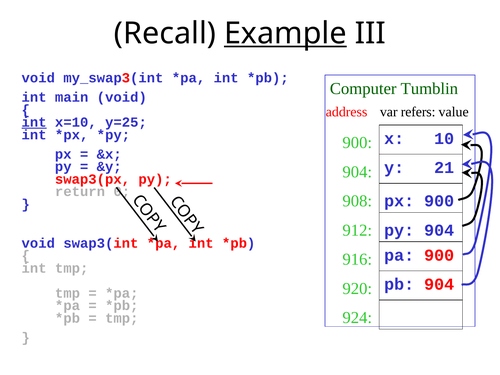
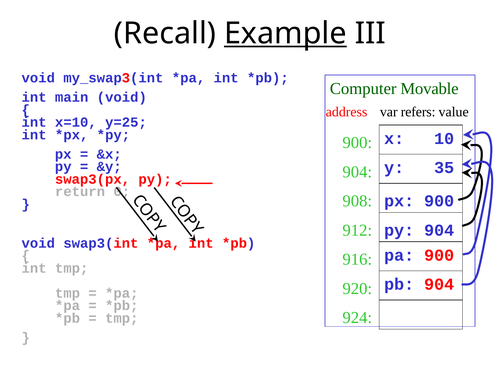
Tumblin: Tumblin -> Movable (429, 89)
int underline: present -> none (34, 122)
21: 21 -> 35 (444, 168)
